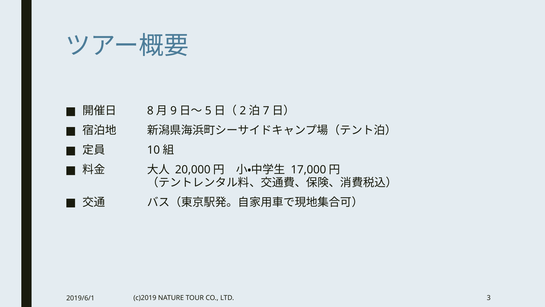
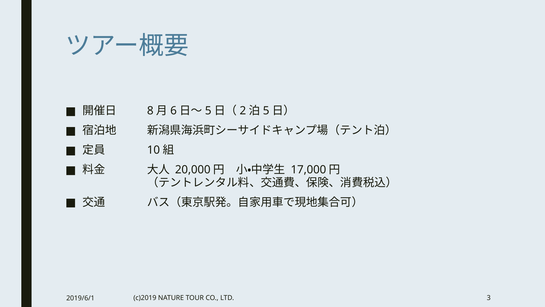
9: 9 -> 6 (174, 111)
7: 7 -> 5 (266, 111)
